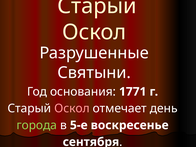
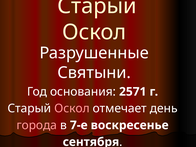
1771: 1771 -> 2571 (133, 92)
города colour: light green -> pink (37, 125)
5-е: 5-е -> 7-е (79, 125)
